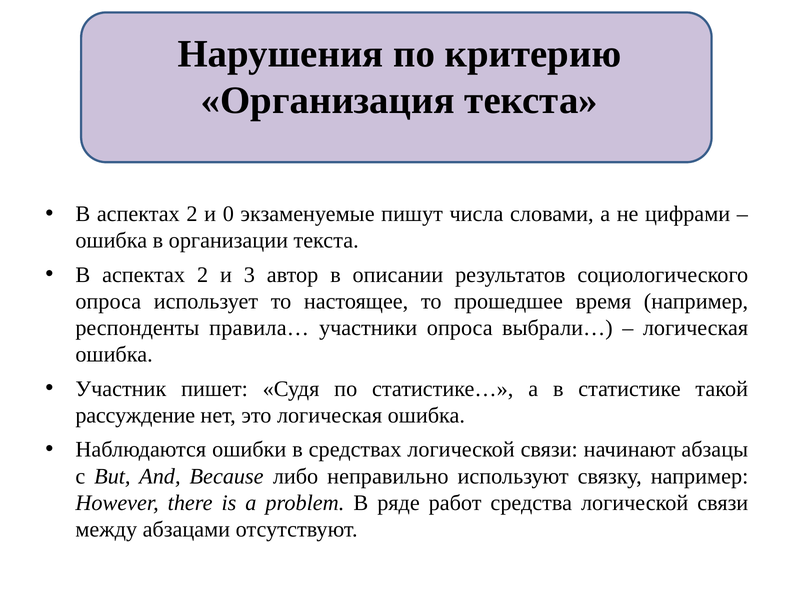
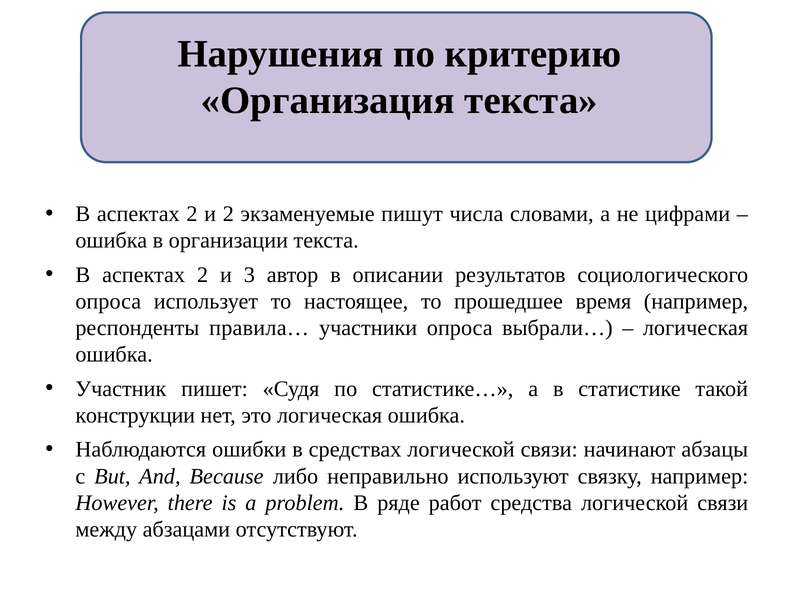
и 0: 0 -> 2 (228, 214)
рассуждение: рассуждение -> конструкции (135, 416)
